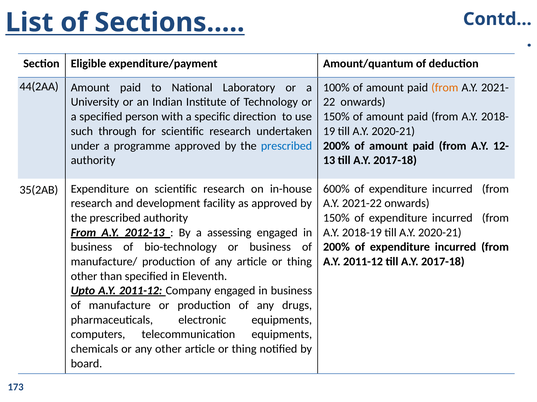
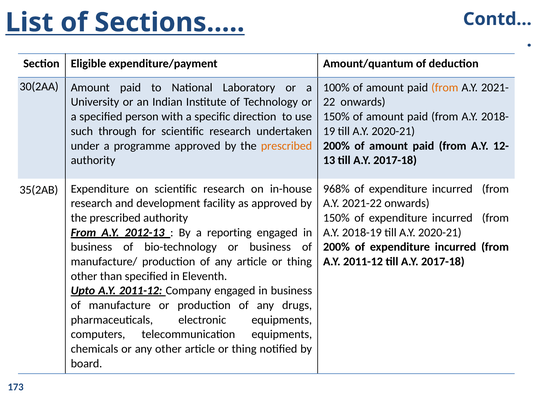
44(2AA: 44(2AA -> 30(2AA (39, 87)
prescribed colour: blue -> orange (286, 146)
600%: 600% -> 968% (336, 189)
assessing: assessing -> reporting (229, 233)
